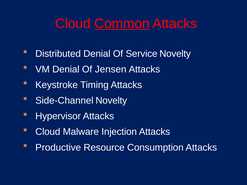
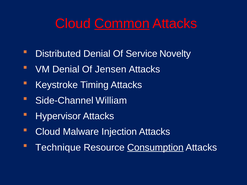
Side-Channel Novelty: Novelty -> William (111, 101)
Productive: Productive -> Technique (58, 148)
Consumption underline: none -> present (155, 148)
